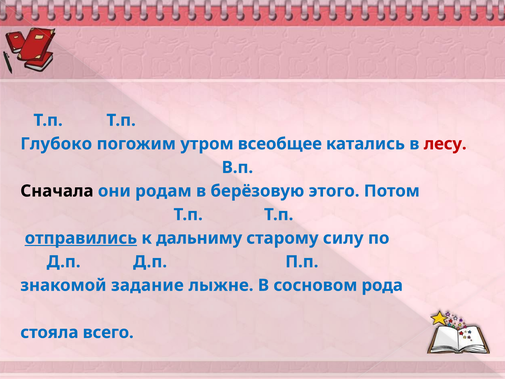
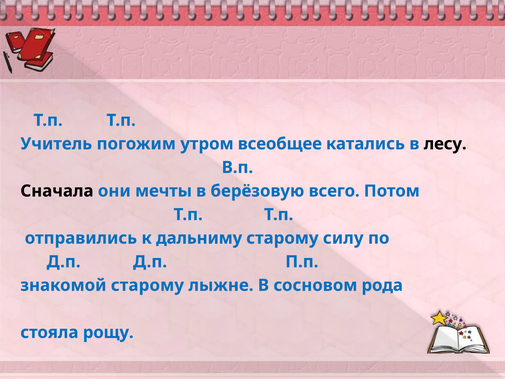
Глубоко: Глубоко -> Учитель (56, 144)
лесу colour: red -> black (445, 144)
родам: родам -> мечты (164, 191)
этого: этого -> всего (334, 191)
отправились underline: present -> none (81, 238)
знакомой задание: задание -> старому (147, 285)
всего: всего -> рощу (108, 332)
